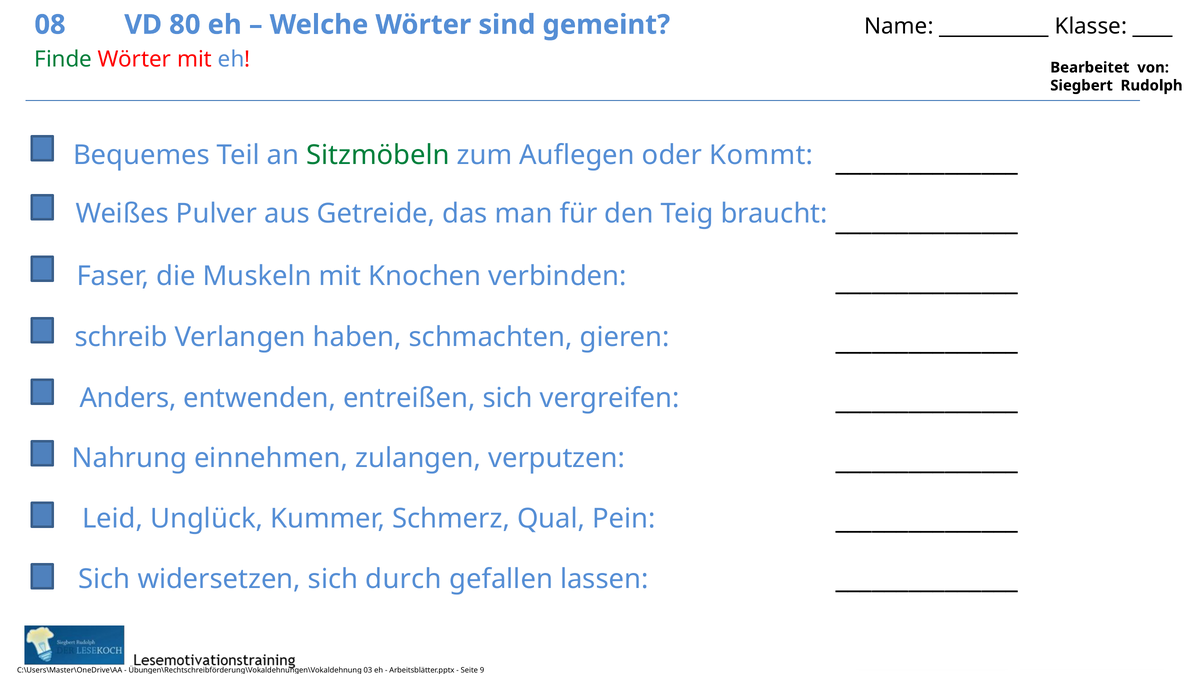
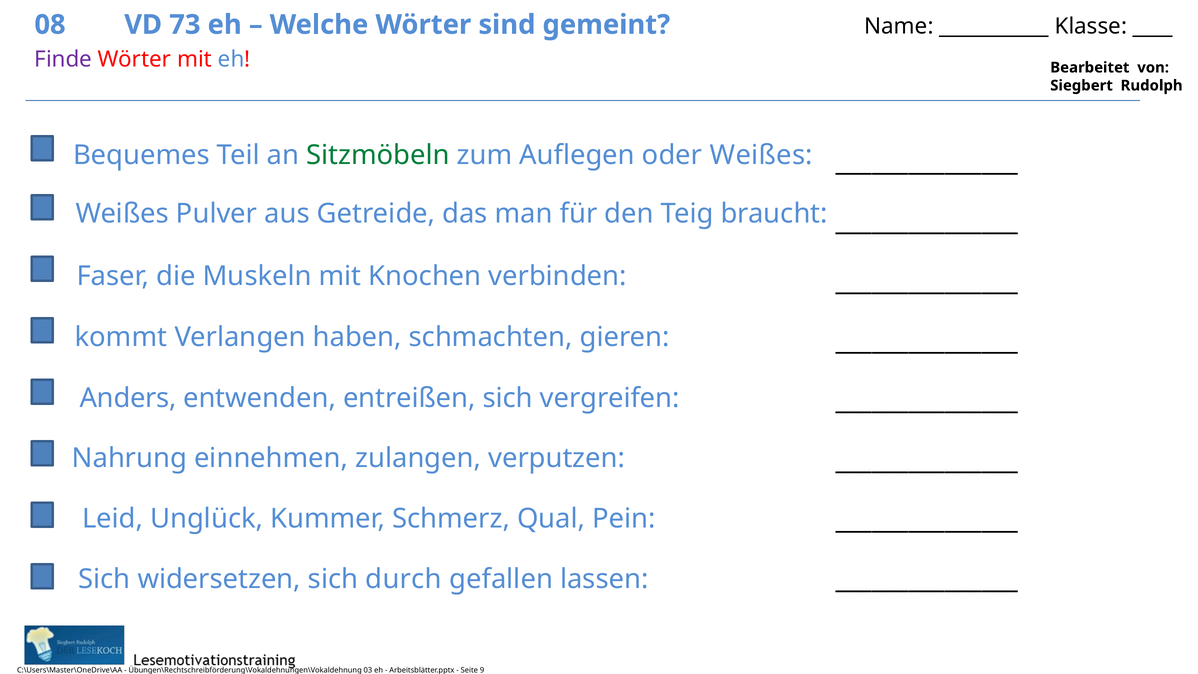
80: 80 -> 73 (185, 25)
Finde colour: green -> purple (63, 59)
oder Kommt: Kommt -> Weißes (761, 155)
schreib: schreib -> kommt (121, 337)
